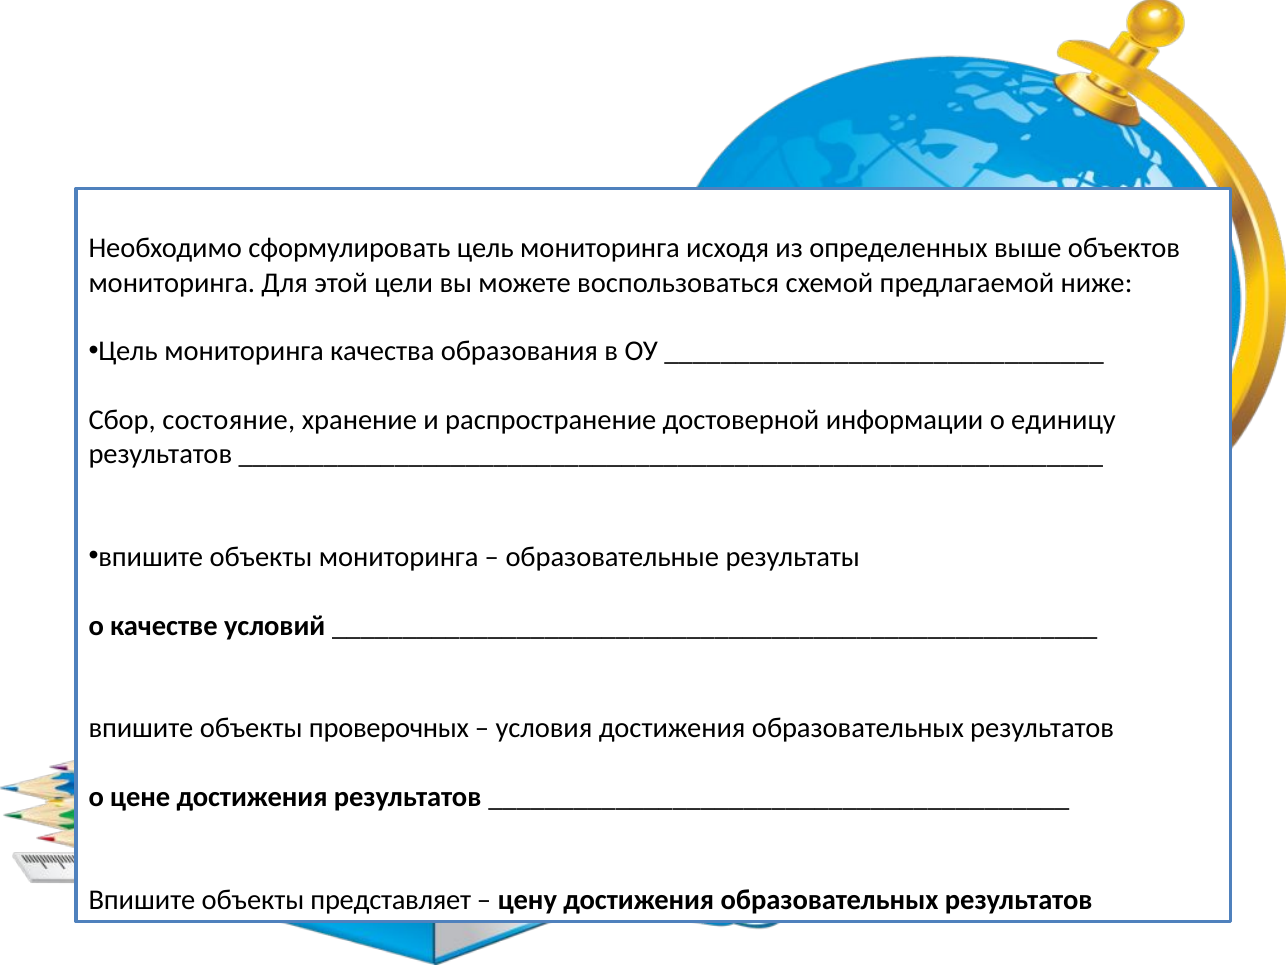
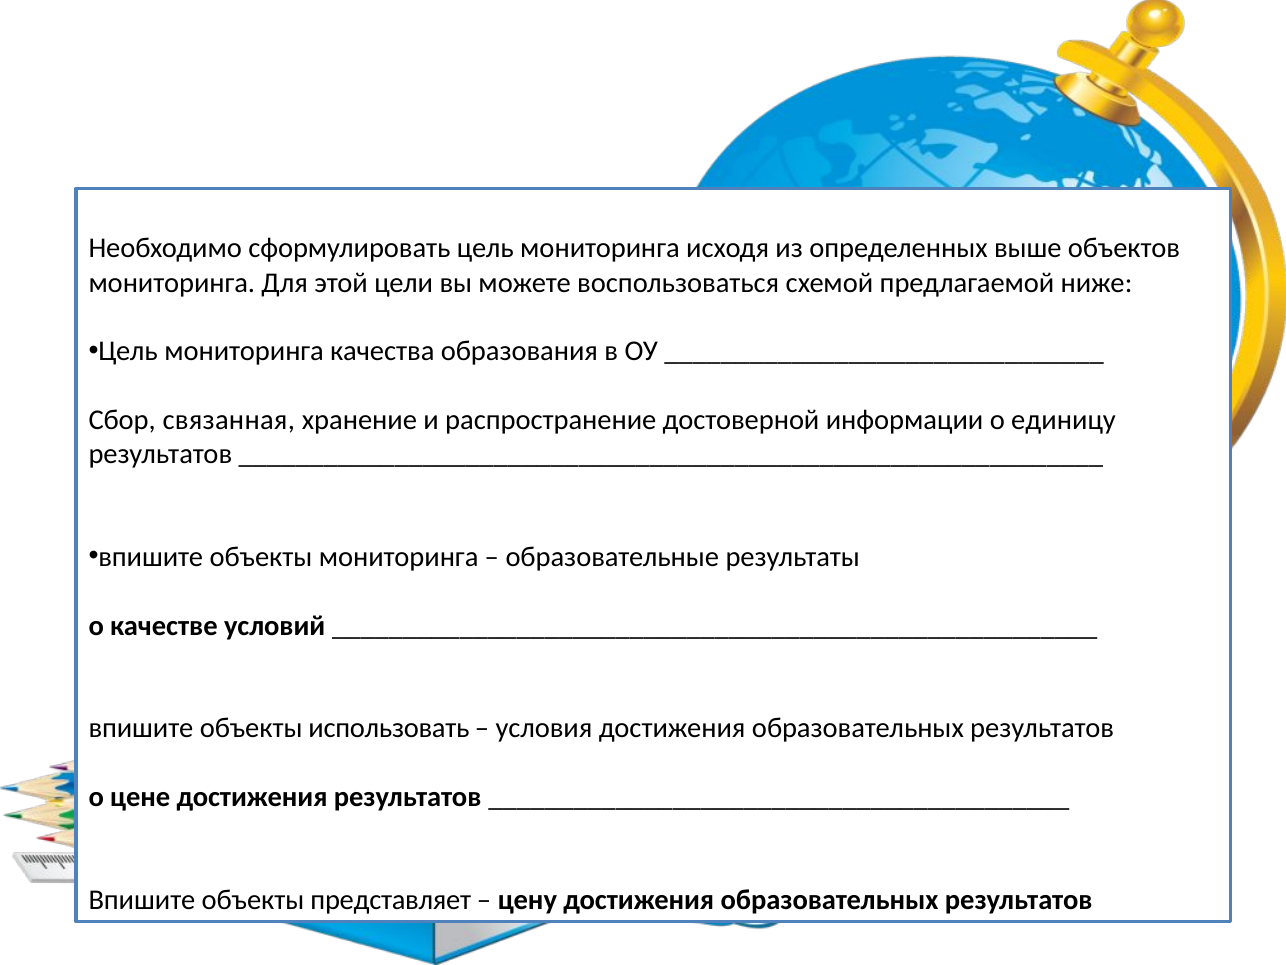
состояние: состояние -> связанная (229, 420)
проверочных: проверочных -> использовать (389, 728)
